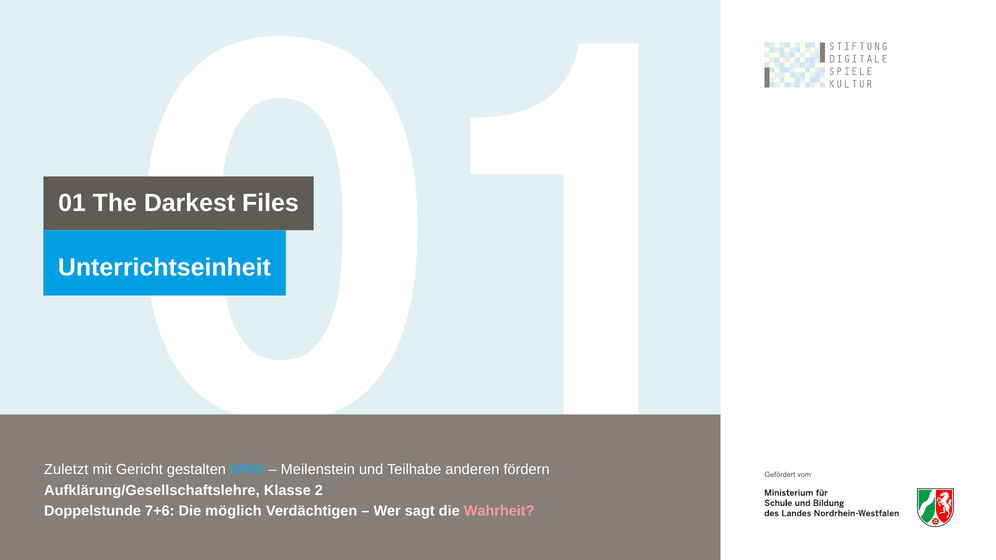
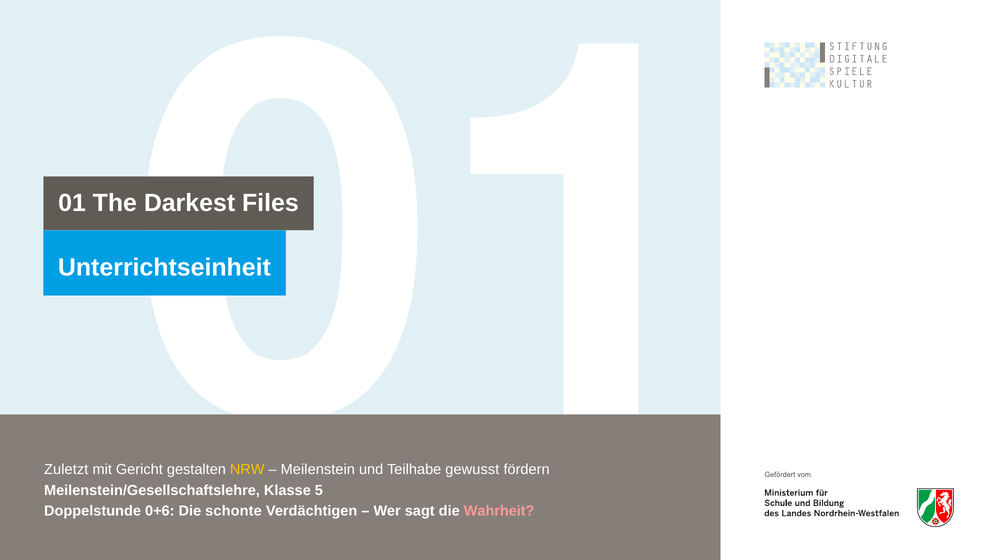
NRW colour: light blue -> yellow (247, 470)
anderen: anderen -> gewusst (472, 470)
Aufklärung/Gesellschaftslehre: Aufklärung/Gesellschaftslehre -> Meilenstein/Gesellschaftslehre (152, 490)
2: 2 -> 5 (319, 490)
7+6: 7+6 -> 0+6 (160, 511)
möglich: möglich -> schonte (233, 511)
